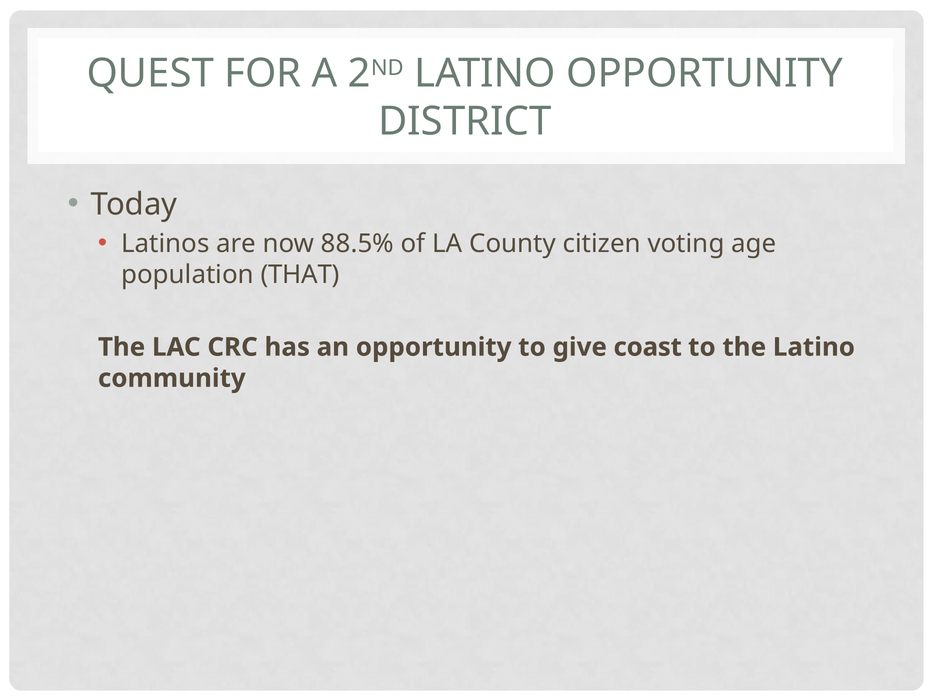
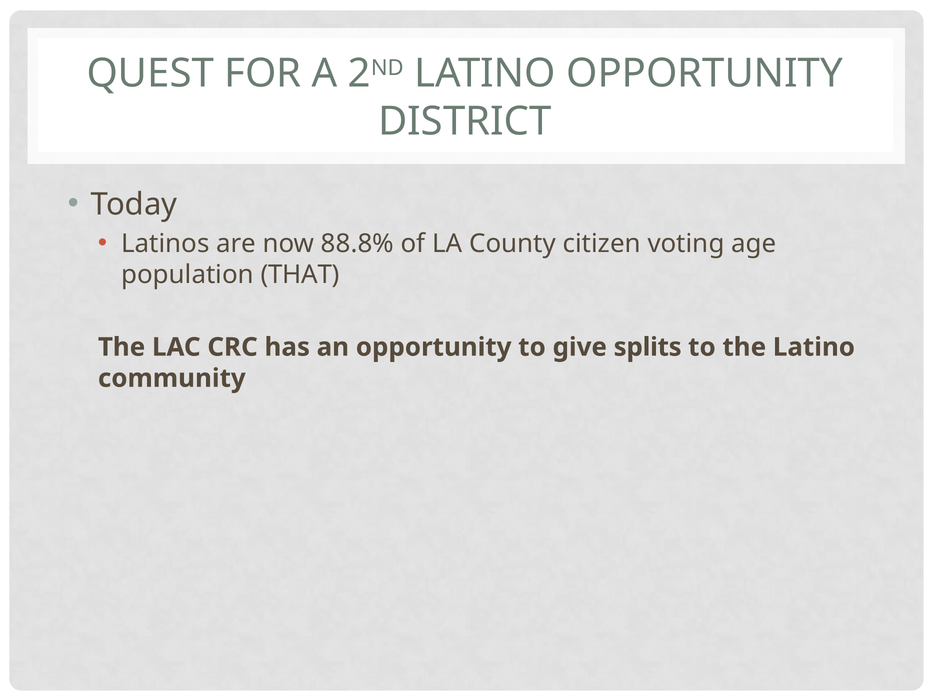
88.5%: 88.5% -> 88.8% (357, 243)
coast: coast -> splits (648, 347)
